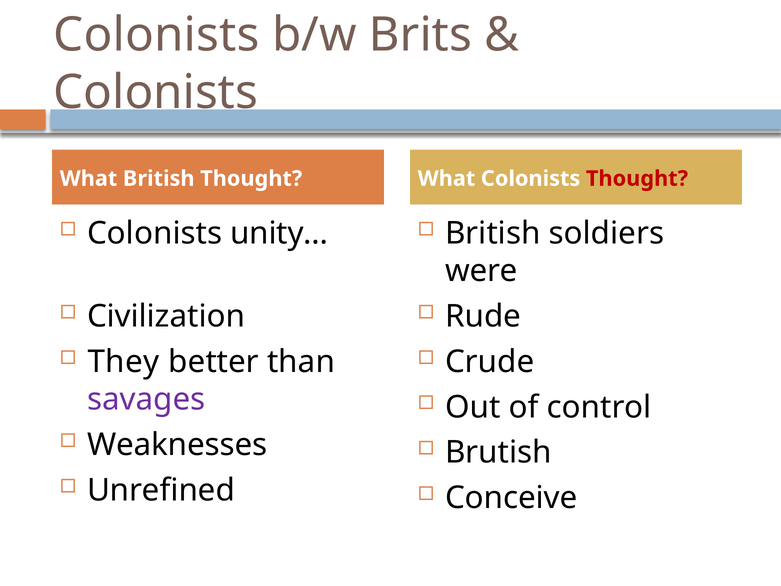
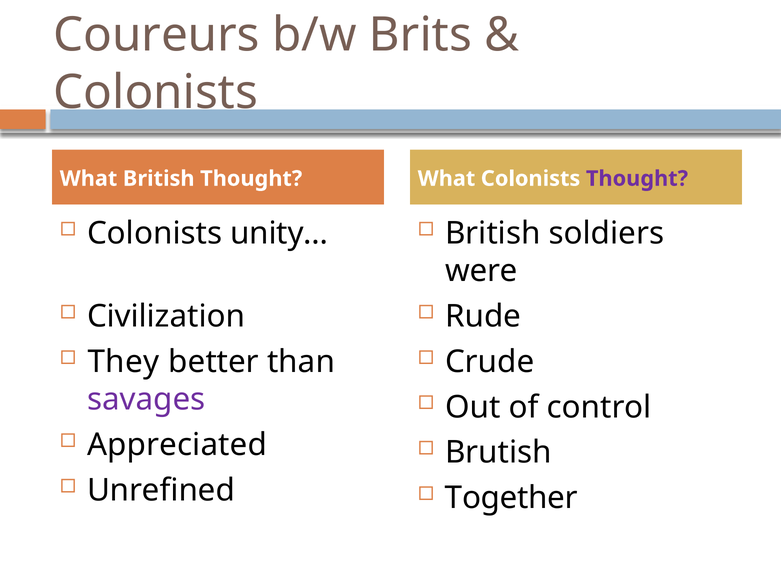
Colonists: Colonists -> Coureurs (156, 35)
Thought colour: red -> purple (637, 179)
Weaknesses: Weaknesses -> Appreciated (177, 445)
Conceive: Conceive -> Together (511, 498)
